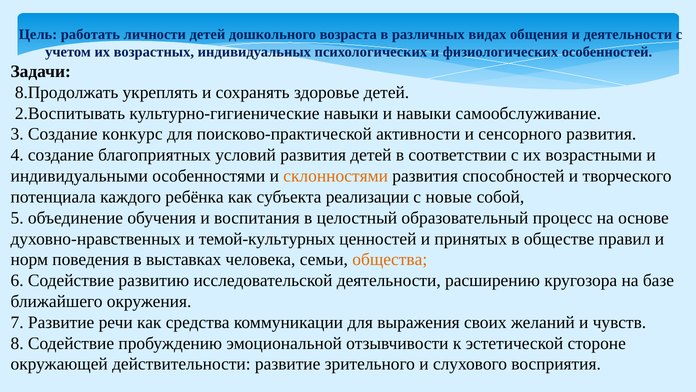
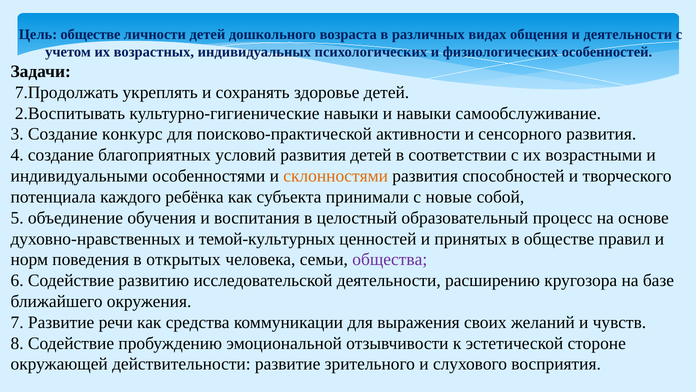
Цель работать: работать -> обществе (90, 35)
8.Продолжать: 8.Продолжать -> 7.Продолжать (67, 92)
реализации: реализации -> принимали (367, 197)
выставках: выставках -> открытых (184, 259)
общества colour: orange -> purple (390, 259)
